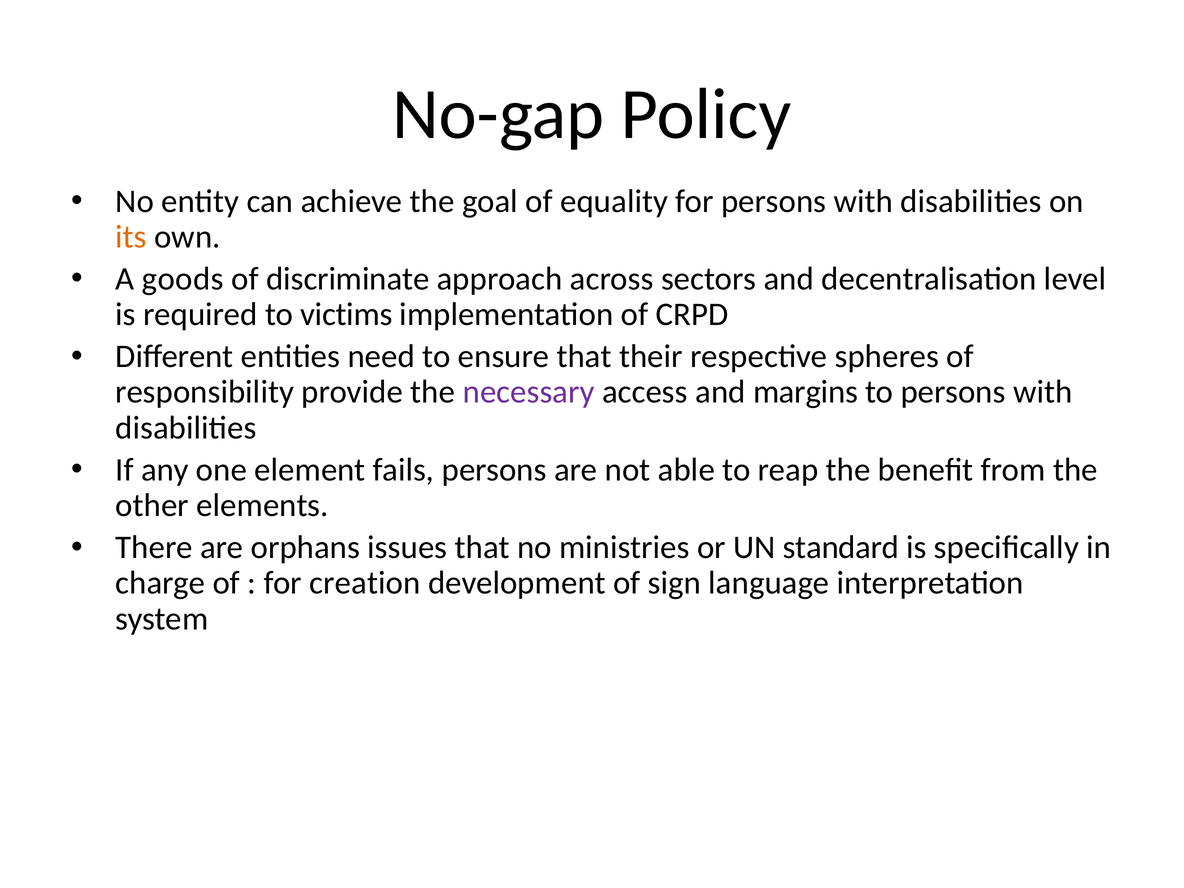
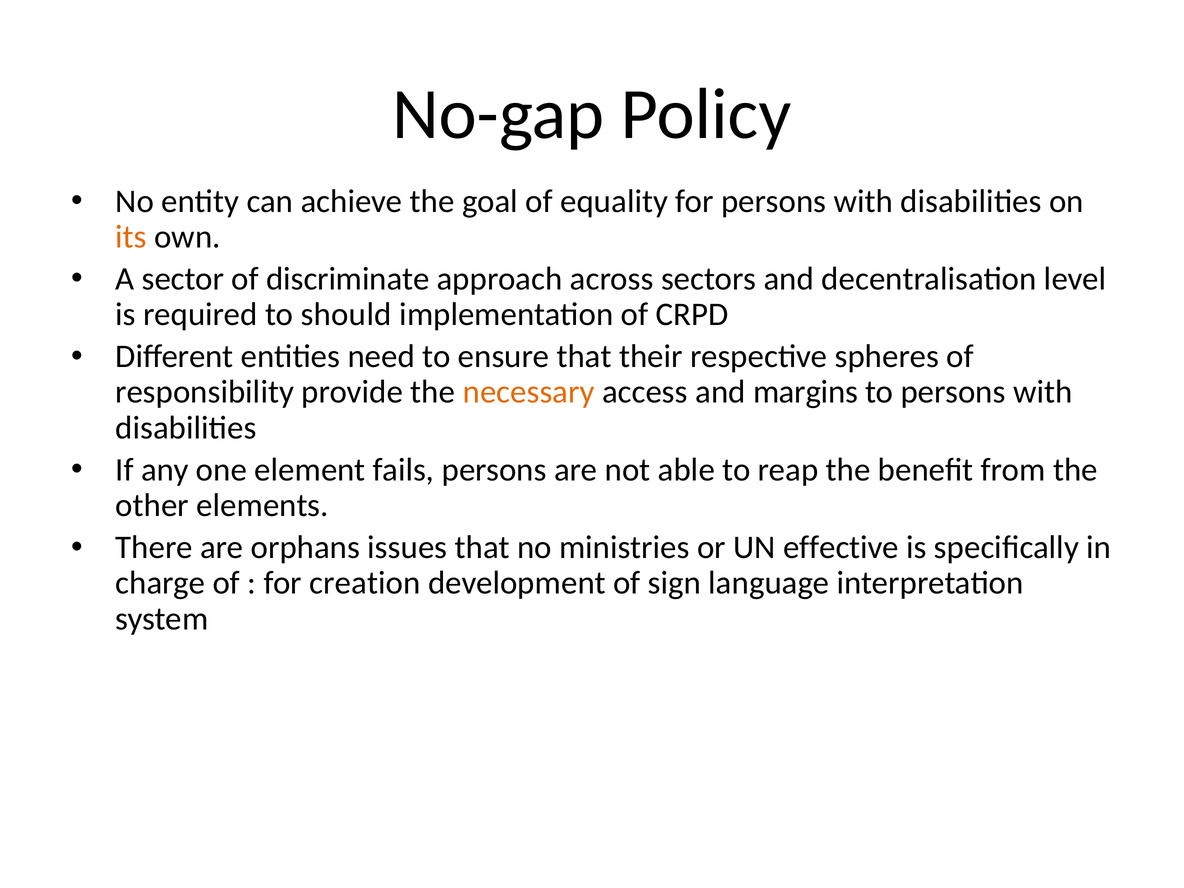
goods: goods -> sector (183, 279)
victims: victims -> should (346, 314)
necessary colour: purple -> orange (529, 392)
standard: standard -> effective (841, 548)
